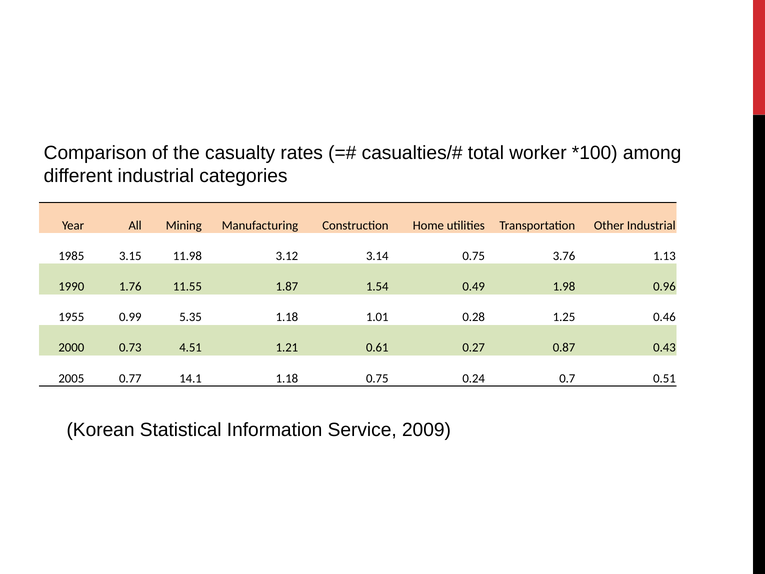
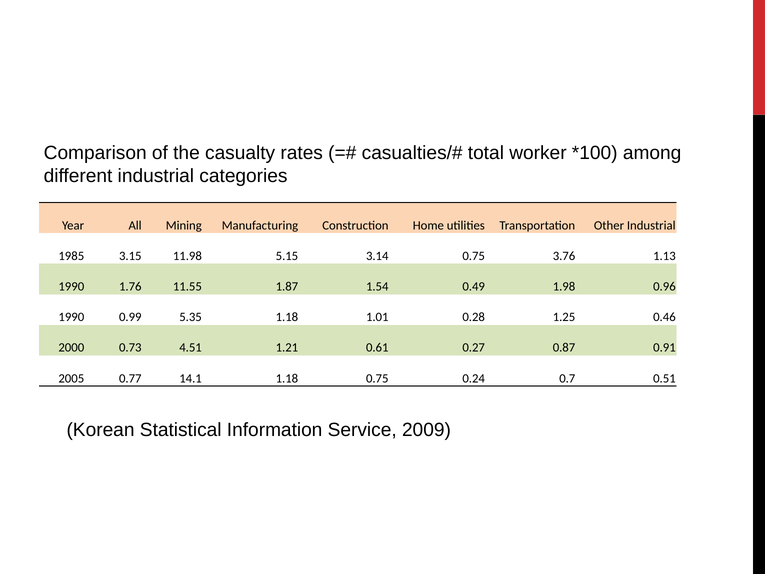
3.12: 3.12 -> 5.15 (287, 256)
1955: 1955 -> 1990 (71, 317)
0.43: 0.43 -> 0.91 (664, 348)
